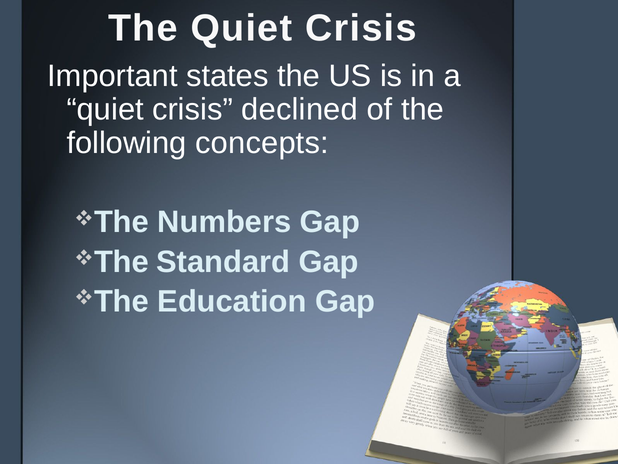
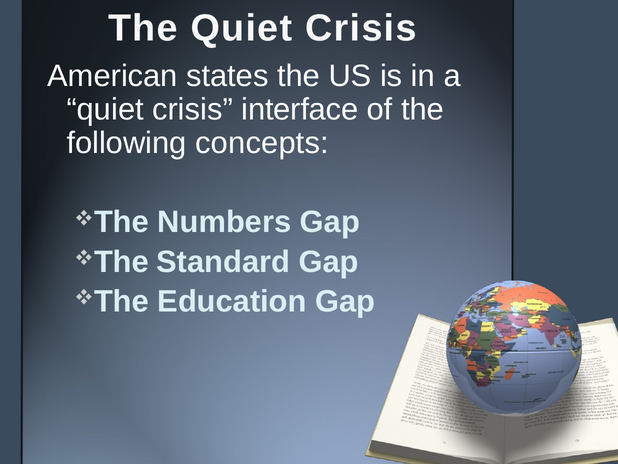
Important: Important -> American (112, 76)
declined: declined -> interface (300, 110)
